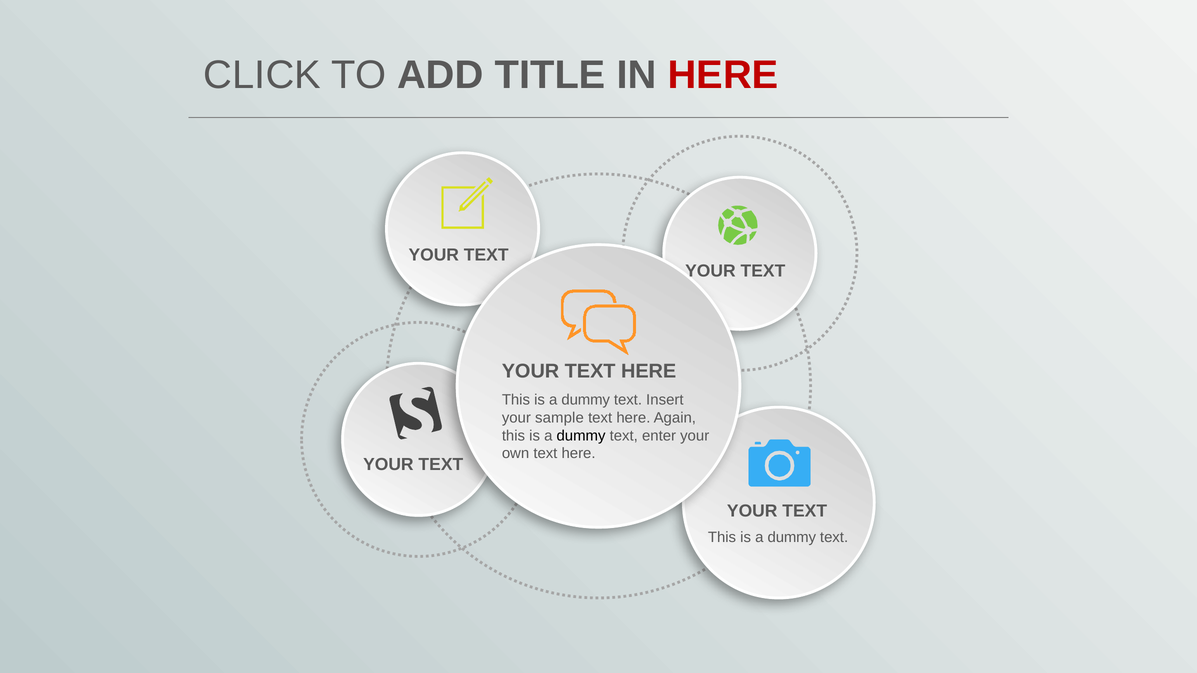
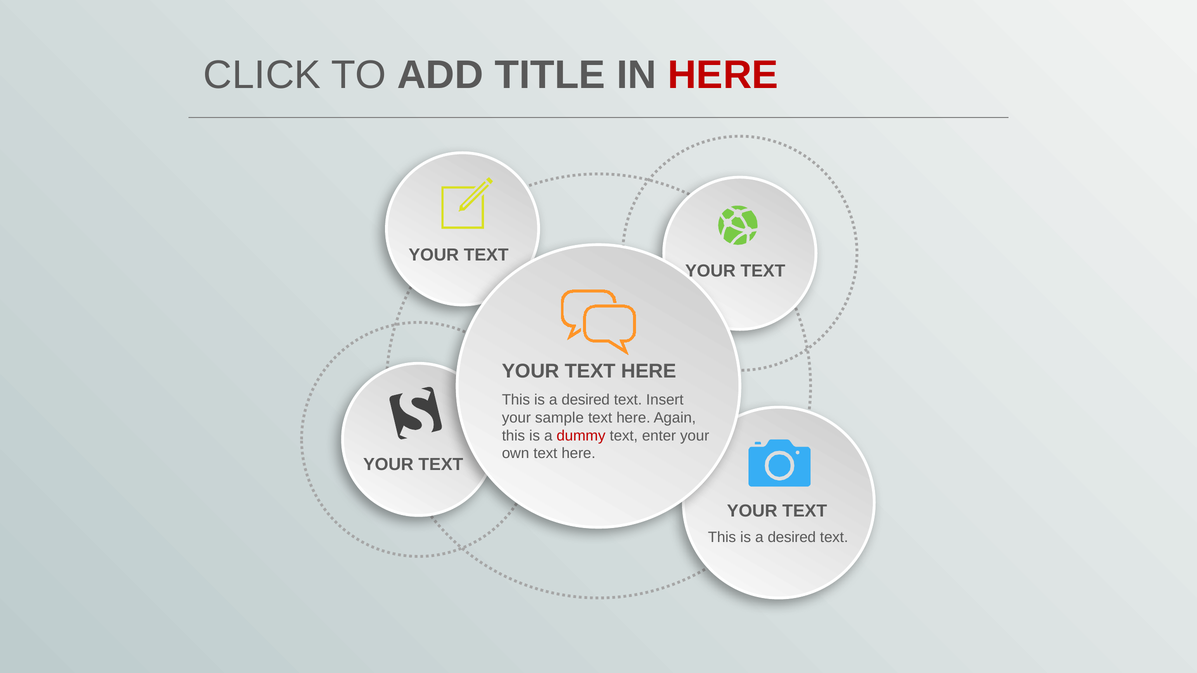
dummy: dummy -> desired (586, 400)
dummy colour: black -> red (581, 436)
dummy: dummy -> desired (792, 538)
